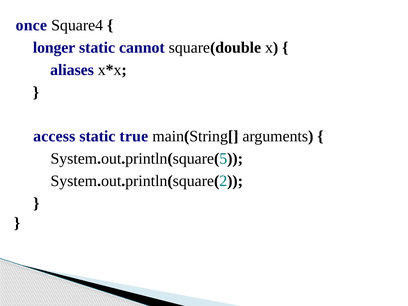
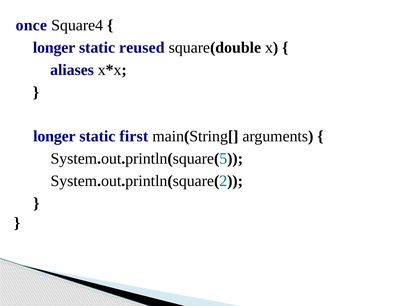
cannot: cannot -> reused (142, 48)
access: access -> longer (54, 136)
true: true -> first (134, 136)
